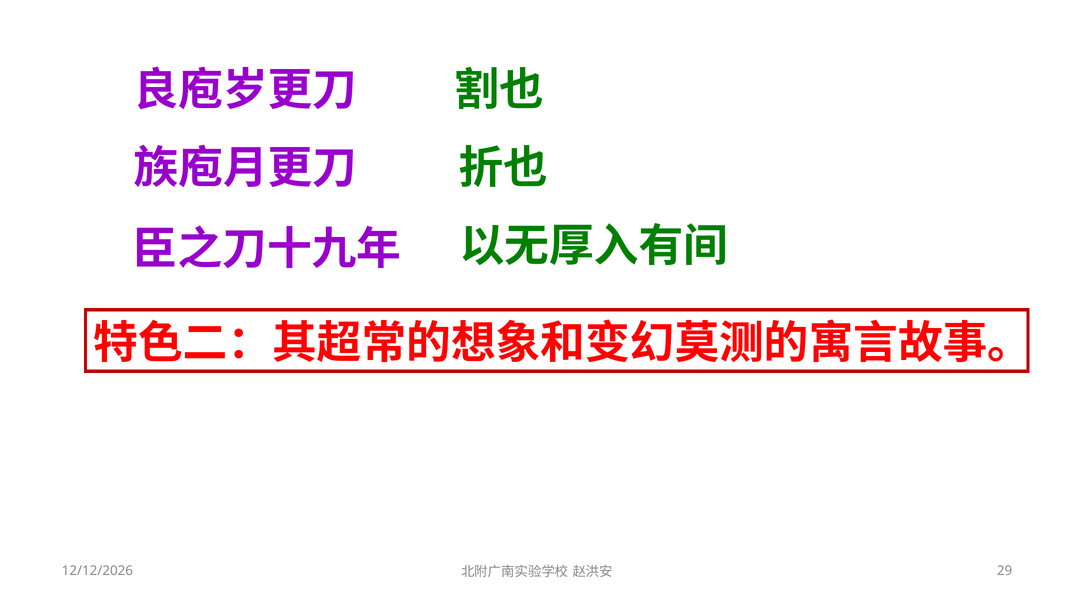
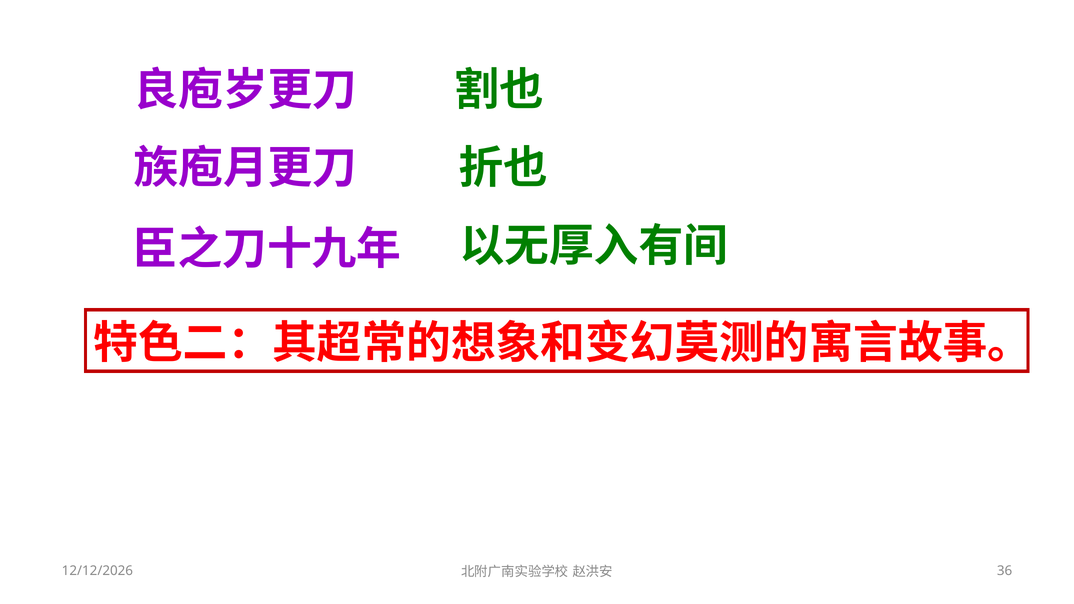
29: 29 -> 36 (1005, 571)
